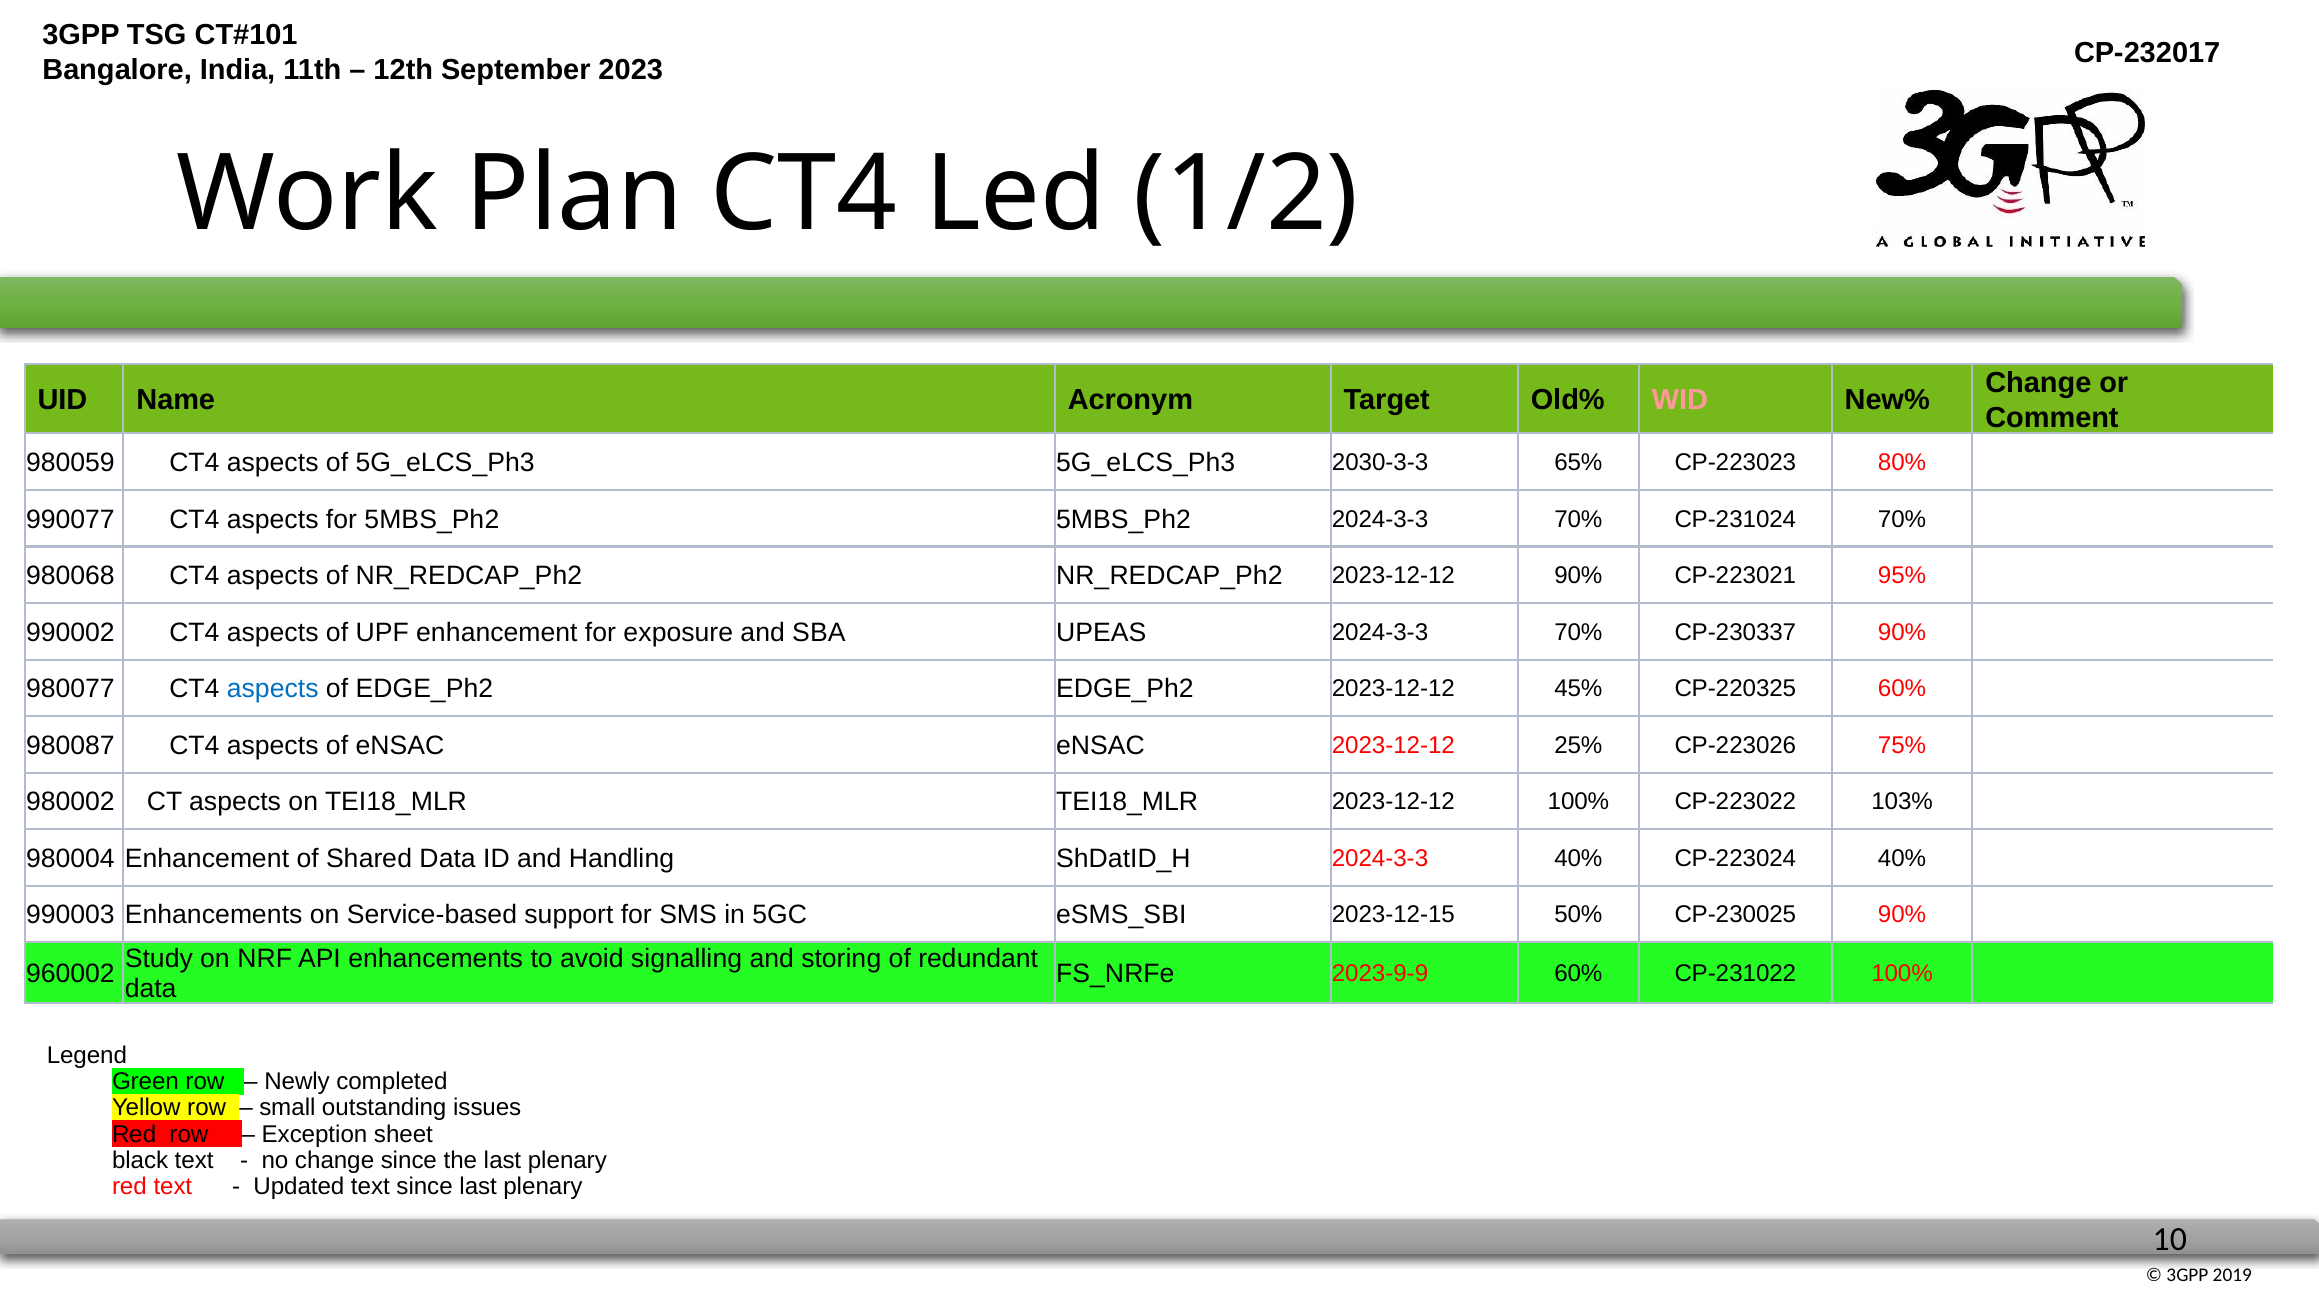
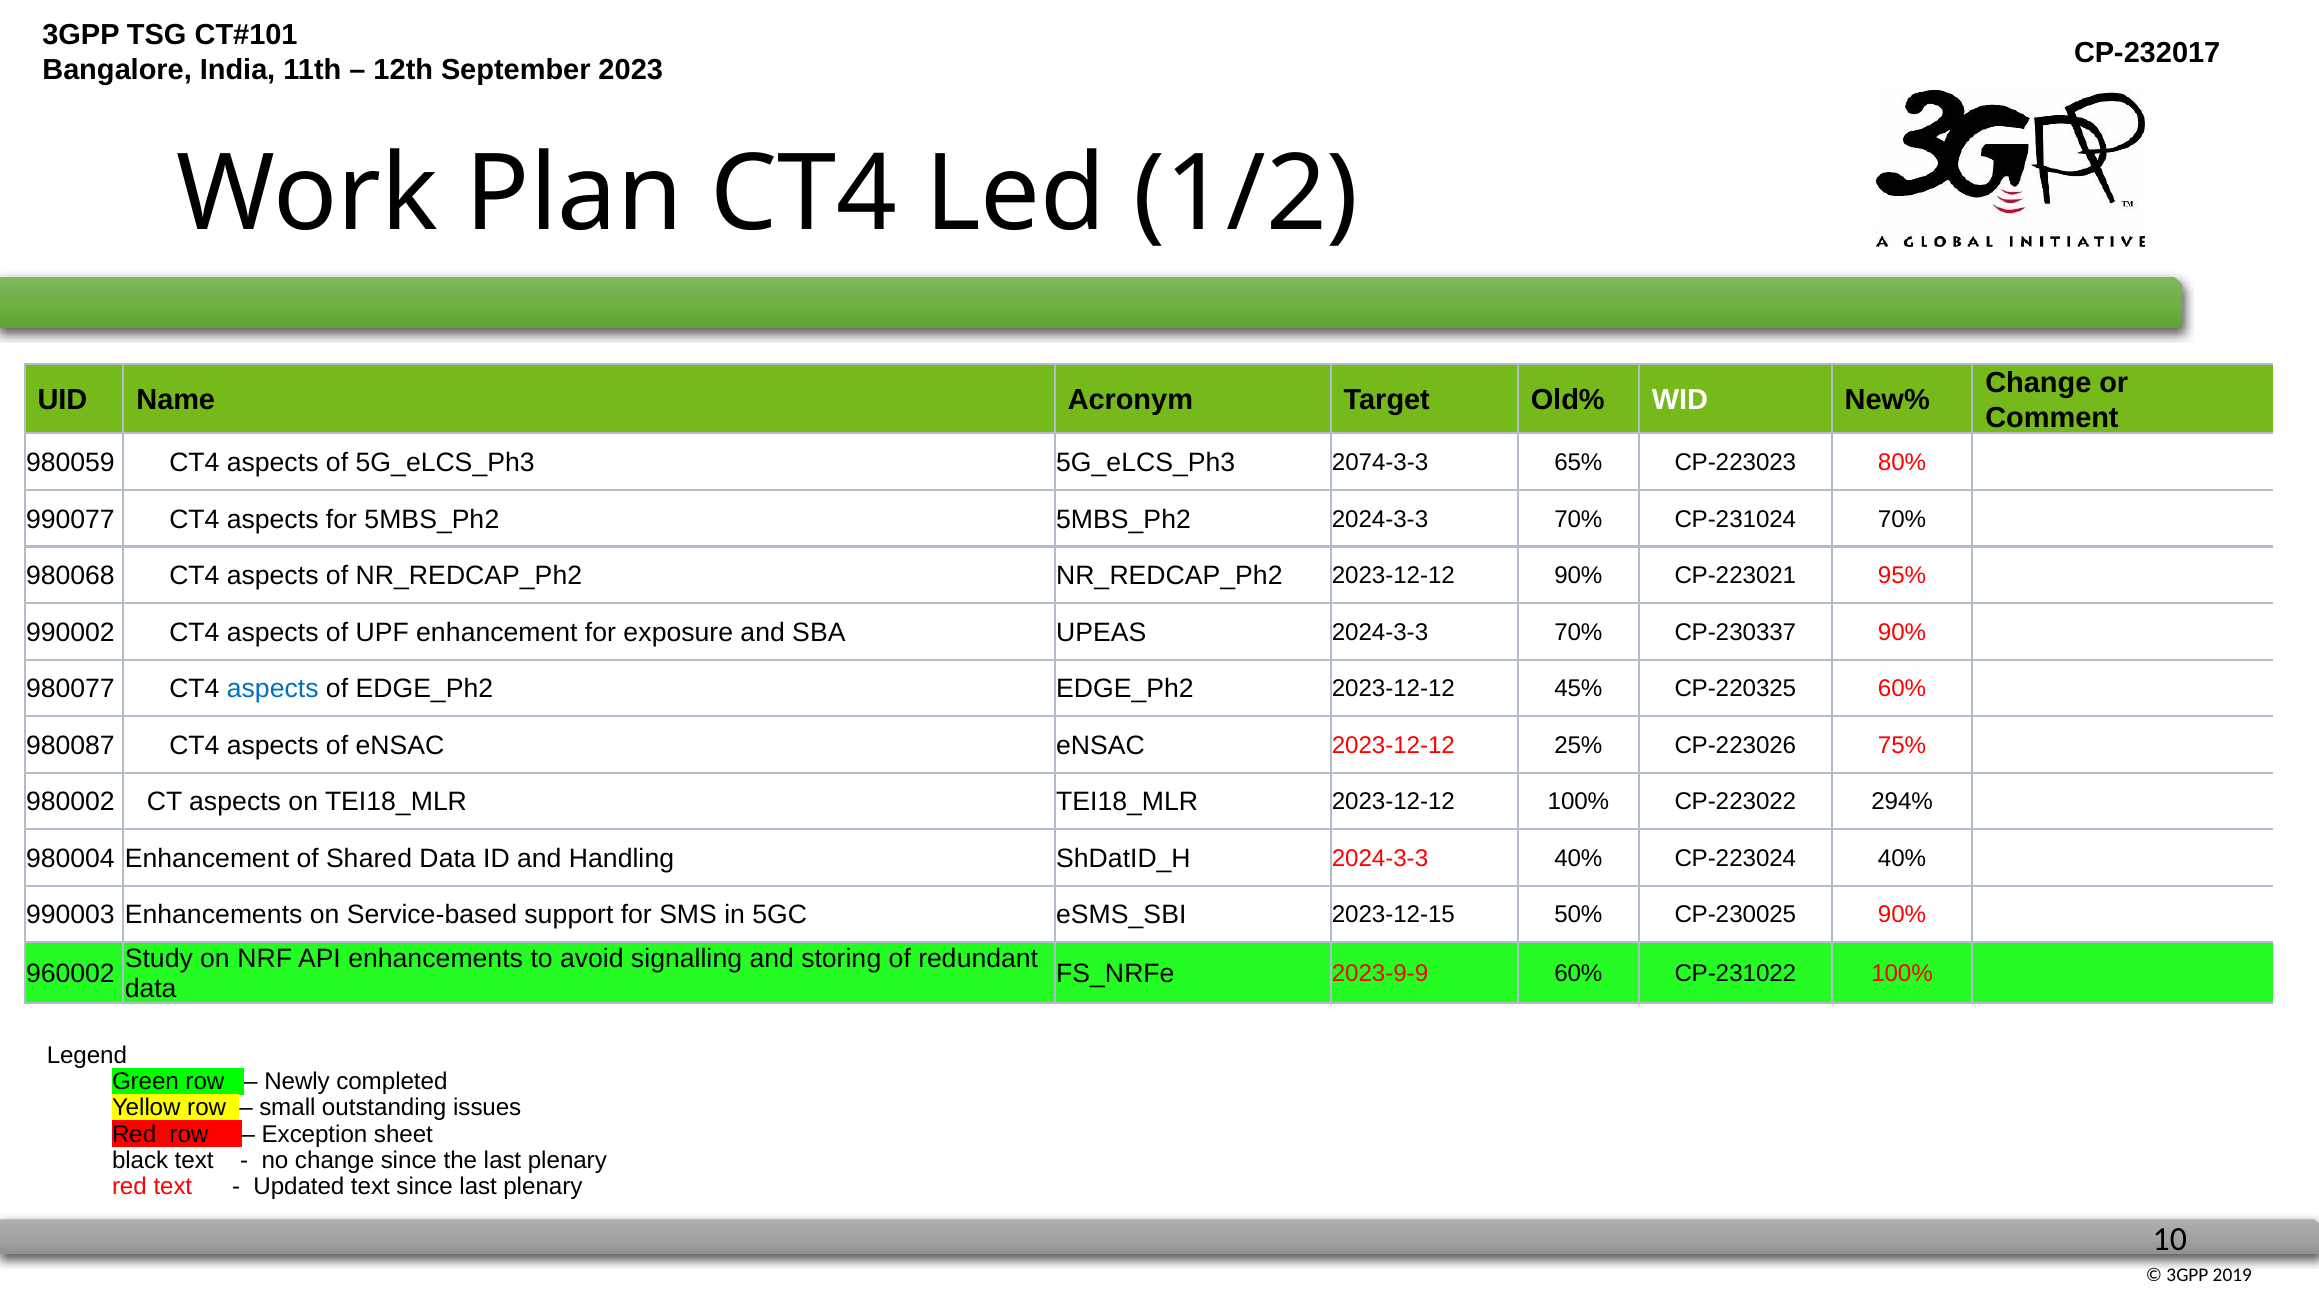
WID colour: pink -> white (1680, 401)
2030-3-3: 2030-3-3 -> 2074-3-3 (1380, 463)
103%: 103% -> 294% (1902, 802)
